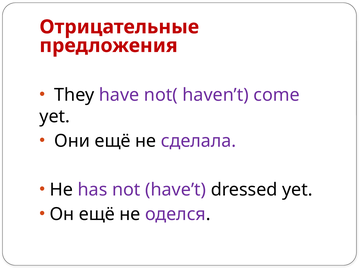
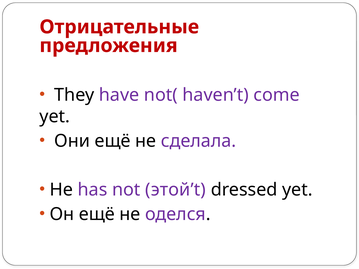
have’t: have’t -> этой’t (176, 190)
